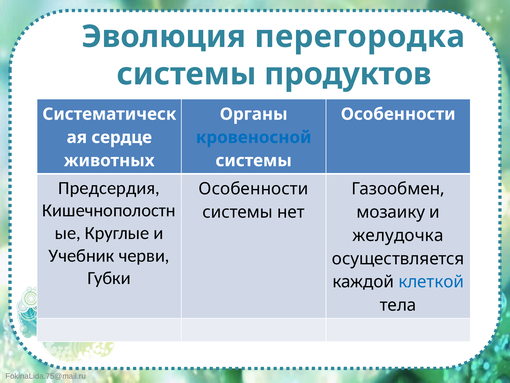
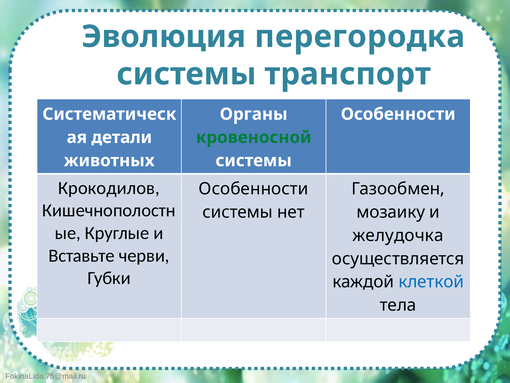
продуктов: продуктов -> транспорт (348, 74)
сердце: сердце -> детали (122, 137)
кровеносной colour: blue -> green (254, 137)
Предсердия: Предсердия -> Крокодилов (109, 188)
Учебник: Учебник -> Вставьте (82, 255)
